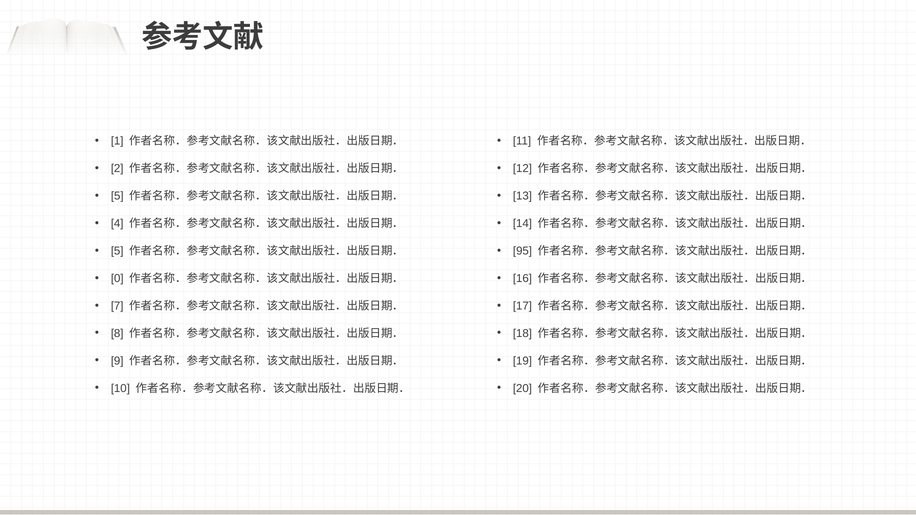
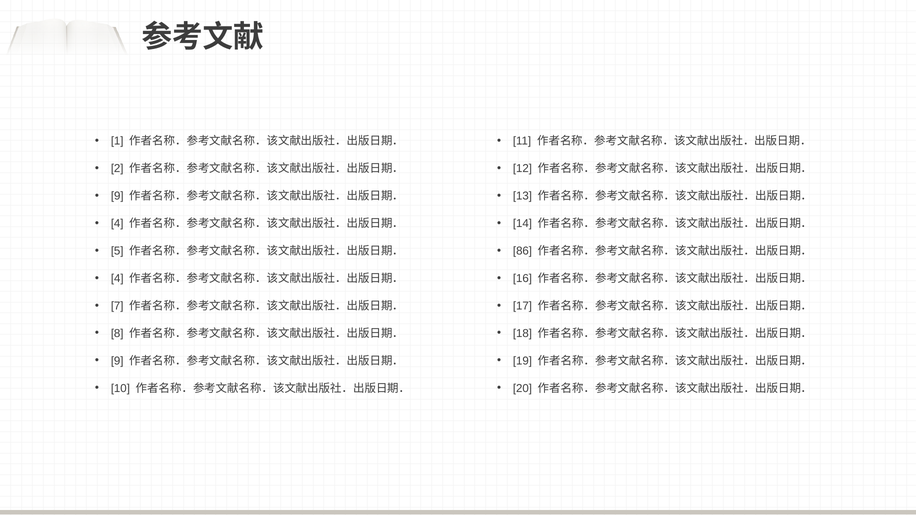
5: 5 -> 9 (117, 196)
95: 95 -> 86 (522, 251)
0: 0 -> 4 (117, 279)
